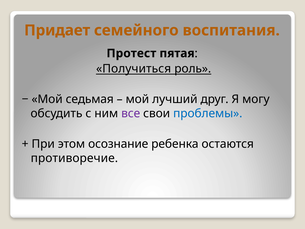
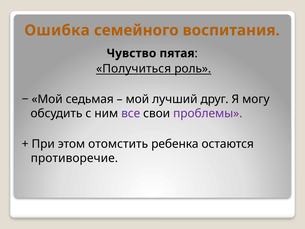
Придает: Придает -> Ошибка (57, 30)
Протест: Протест -> Чувство (131, 53)
проблемы colour: blue -> purple (208, 113)
осознание: осознание -> отомстить (118, 144)
